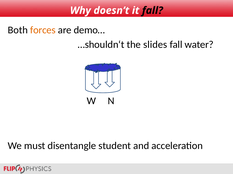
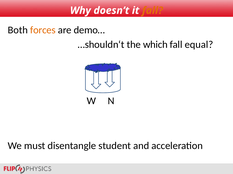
fall colour: black -> orange (152, 11)
slides: slides -> which (155, 45)
water: water -> equal (199, 45)
